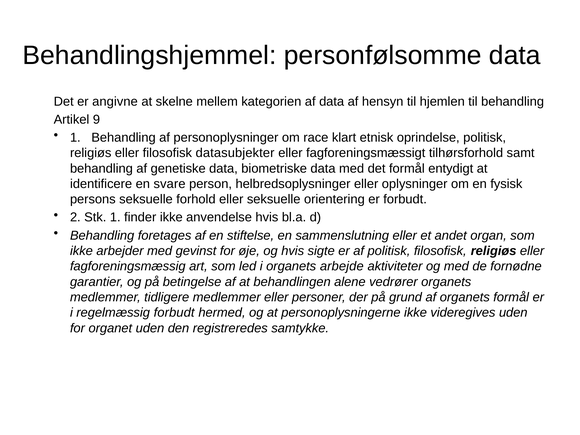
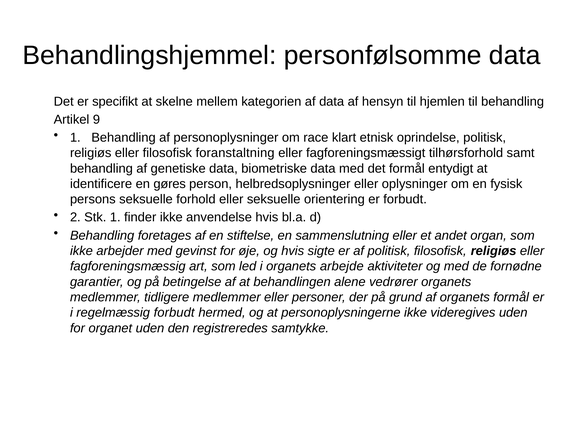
angivne: angivne -> specifikt (115, 101)
datasubjekter: datasubjekter -> foranstaltning (235, 153)
svare: svare -> gøres (170, 184)
